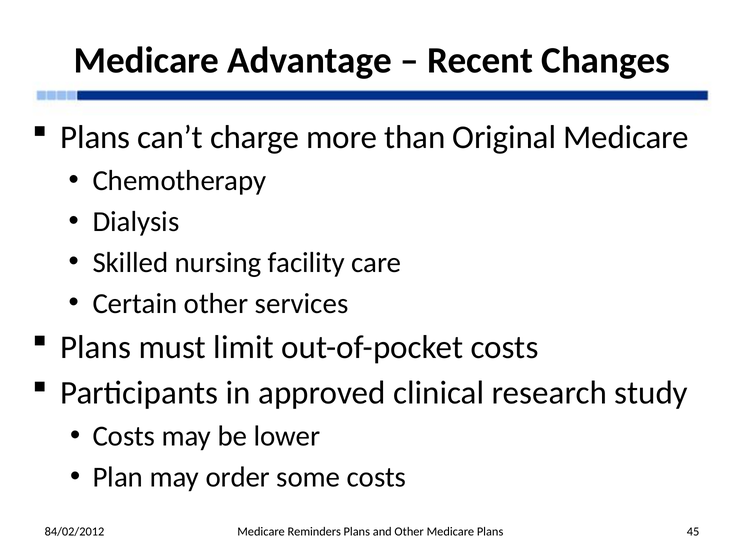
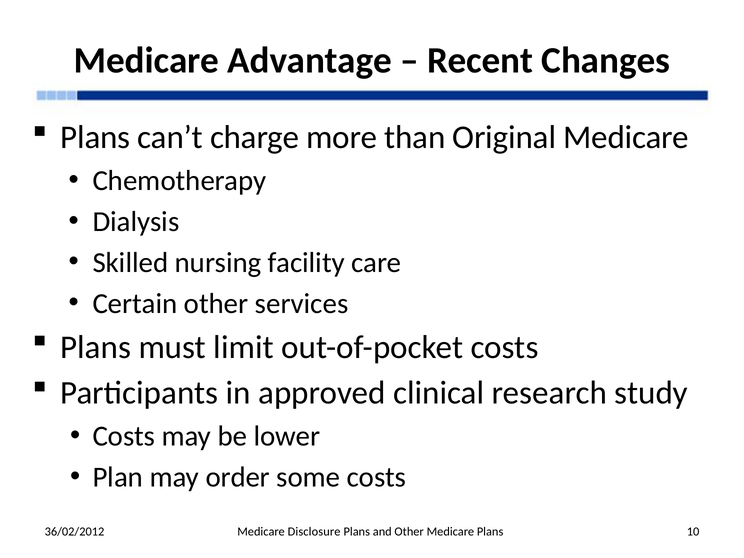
84/02/2012: 84/02/2012 -> 36/02/2012 (74, 532)
Reminders: Reminders -> Disclosure (314, 532)
45: 45 -> 10 (693, 531)
